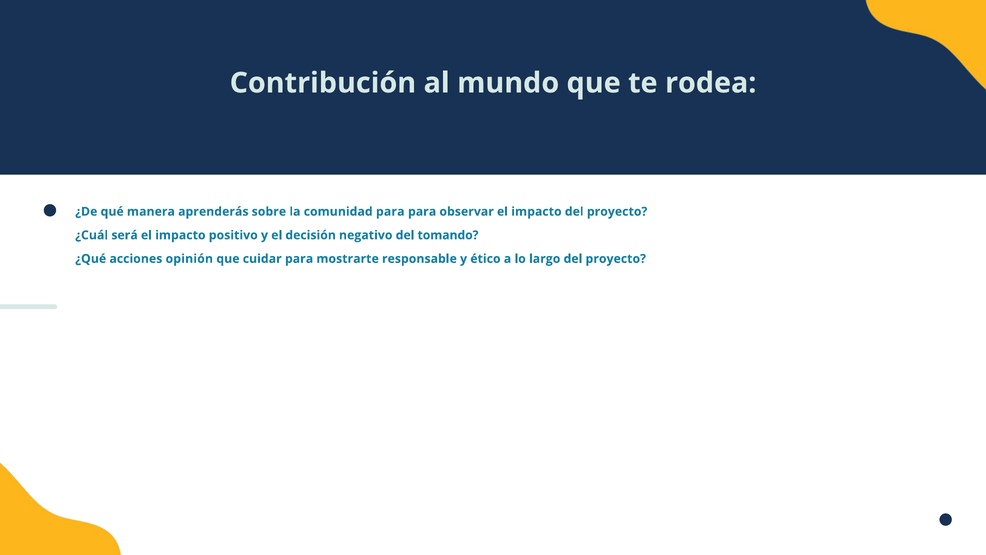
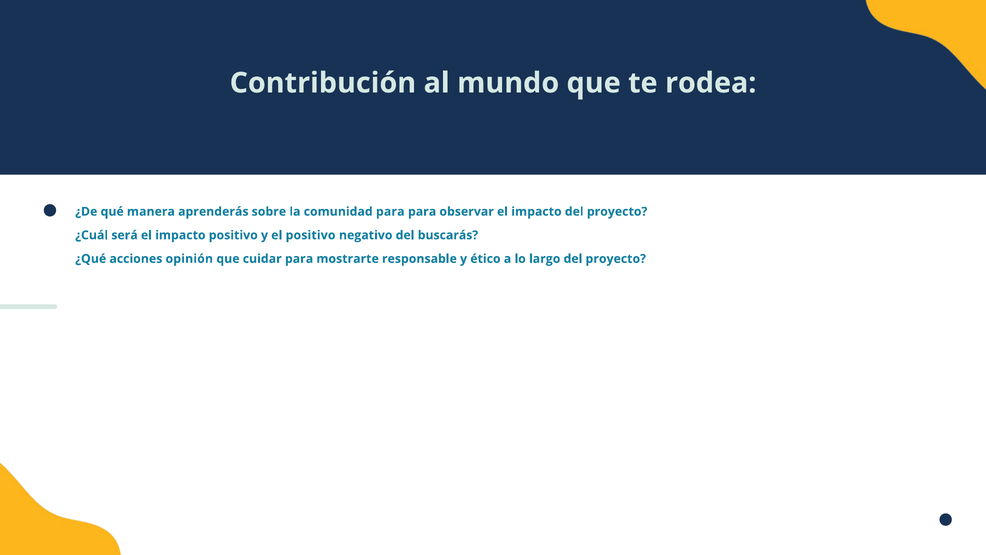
el decisión: decisión -> positivo (311, 235)
tomando: tomando -> buscarás (448, 235)
